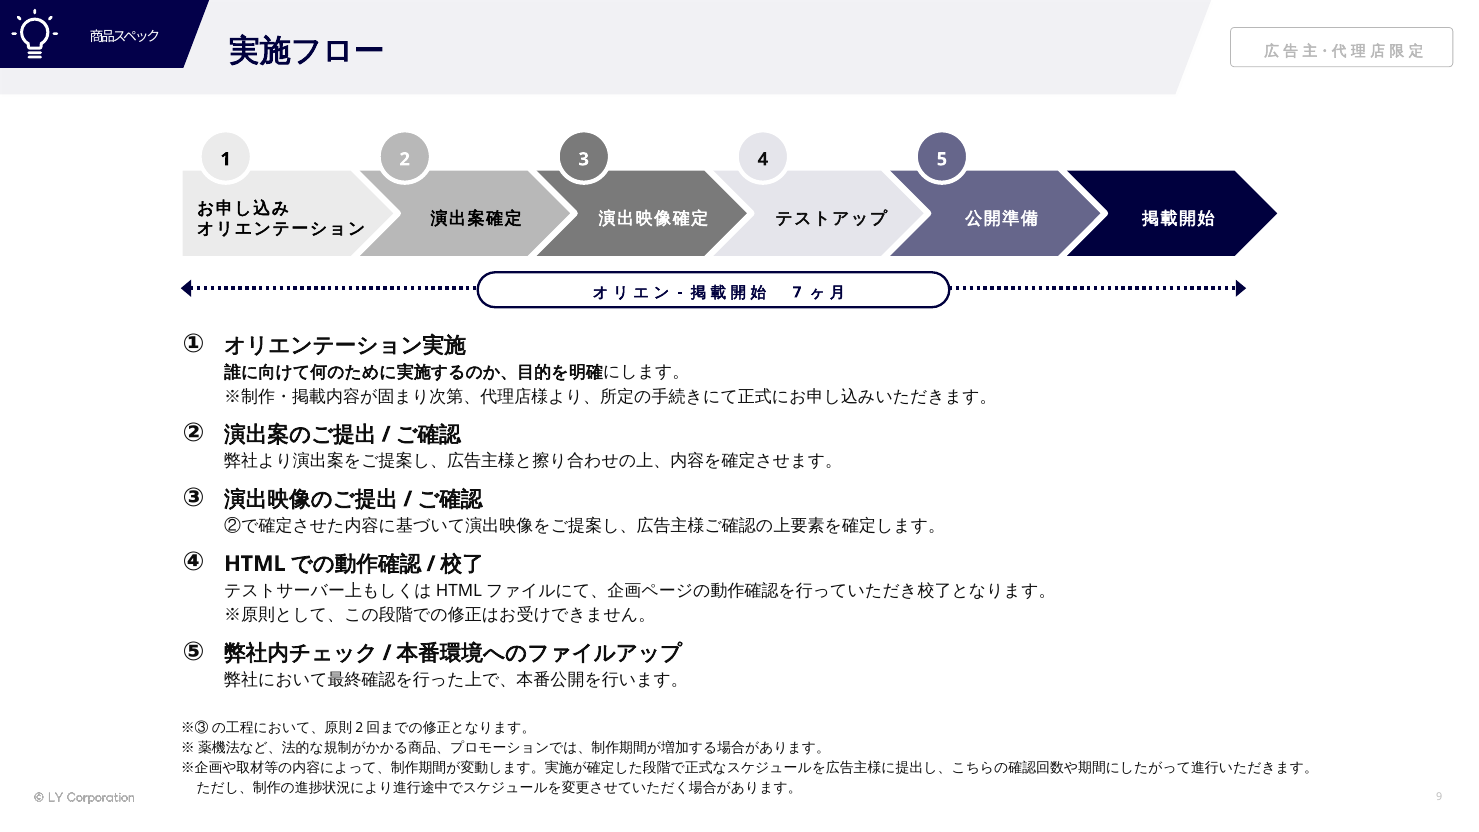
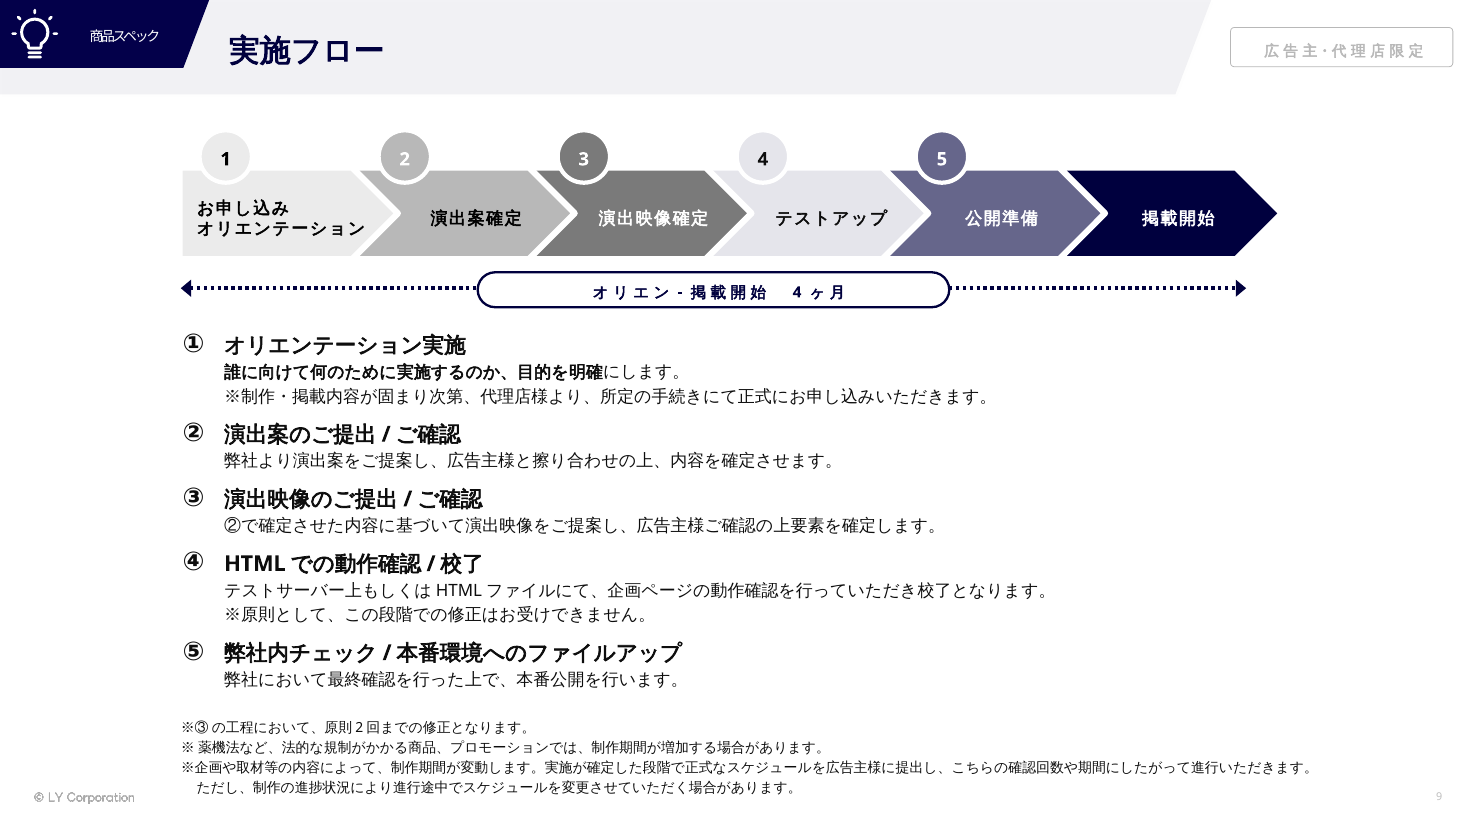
7: 7 -> 4 (797, 292)
